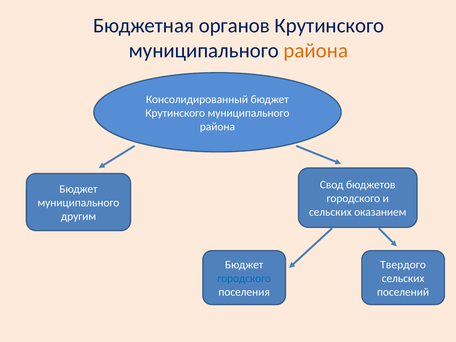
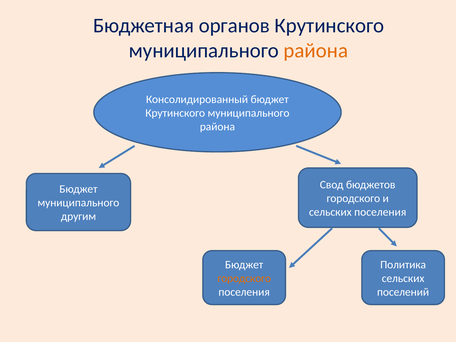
сельских оказанием: оказанием -> поселения (380, 212)
Твердого: Твердого -> Политика (403, 265)
городского colour: blue -> orange (244, 278)
